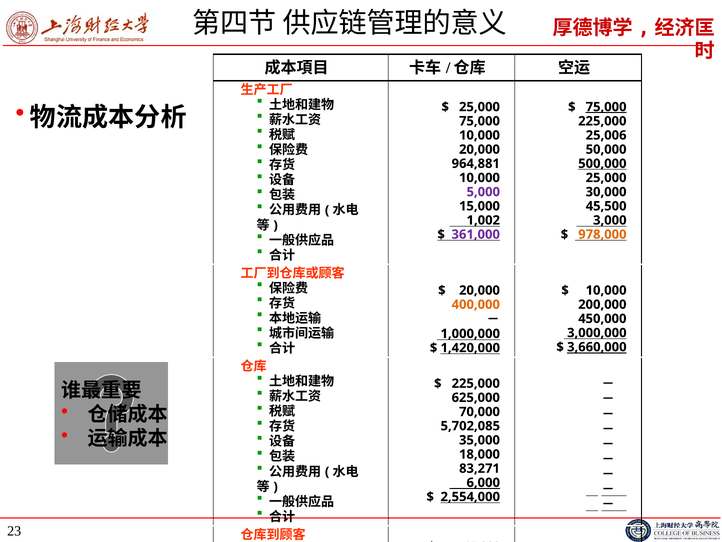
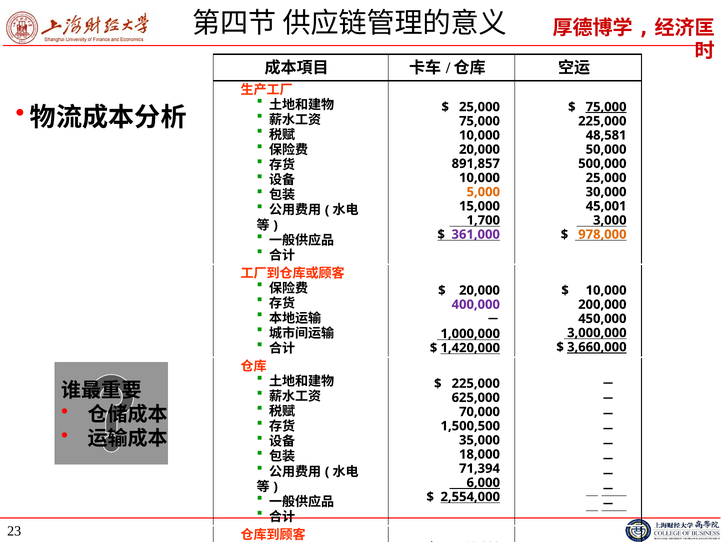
25,006: 25,006 -> 48,581 (606, 135)
964,881: 964,881 -> 891,857 (476, 163)
500,000 underline: present -> none (602, 163)
5,000 colour: purple -> orange (483, 192)
45,500: 45,500 -> 45,001 (606, 206)
1,002: 1,002 -> 1,700 (483, 220)
400,000 colour: orange -> purple (476, 304)
5,702,085: 5,702,085 -> 1,500,500 (470, 426)
83,271: 83,271 -> 71,394 (480, 468)
